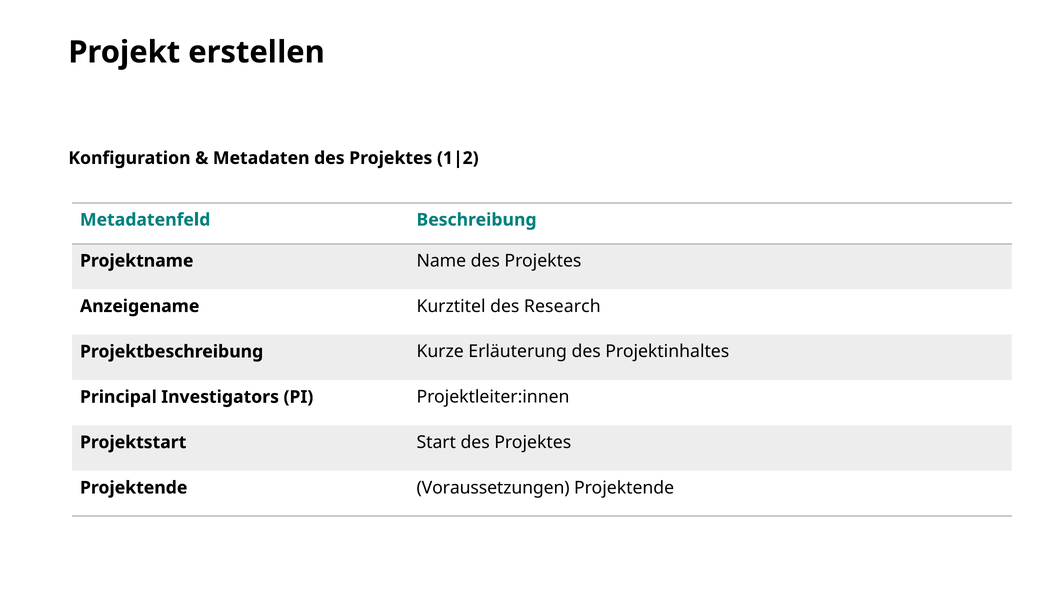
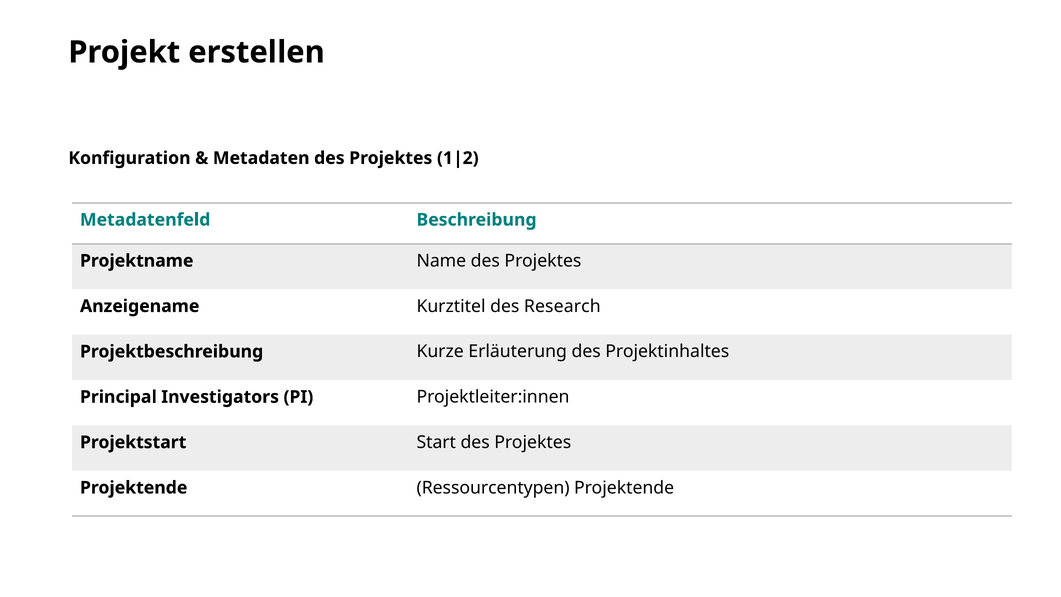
Voraussetzungen: Voraussetzungen -> Ressourcentypen (493, 488)
